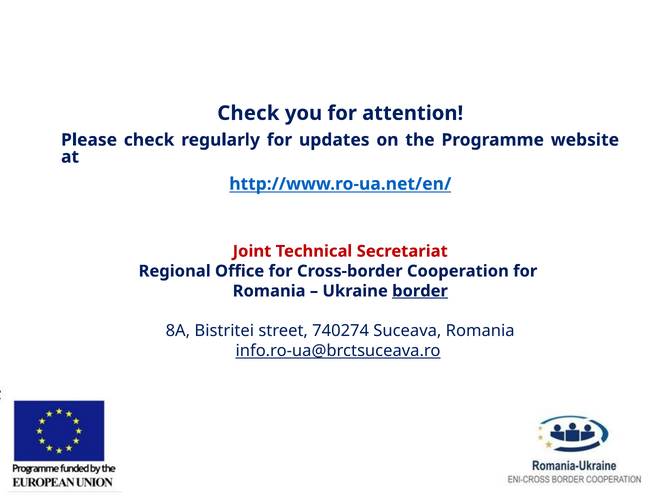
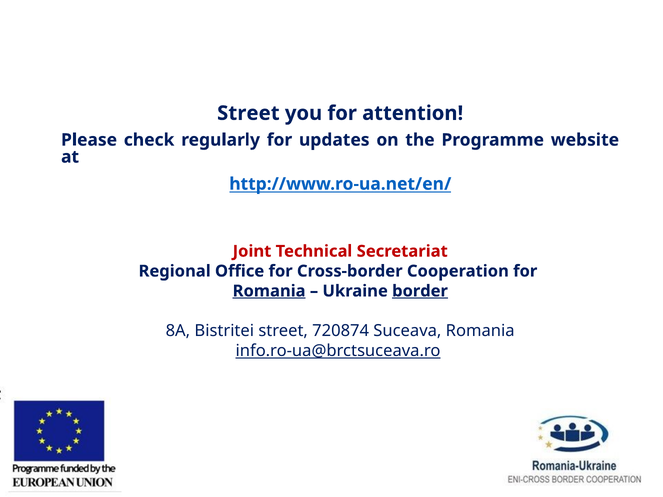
Check: Check -> Street (248, 113)
Romania underline: none -> present (269, 291)
740274: 740274 -> 720874 (341, 331)
